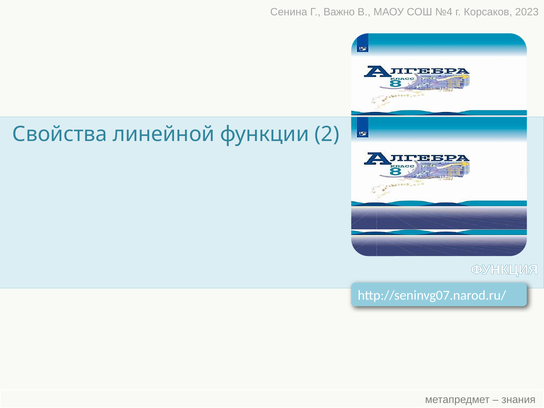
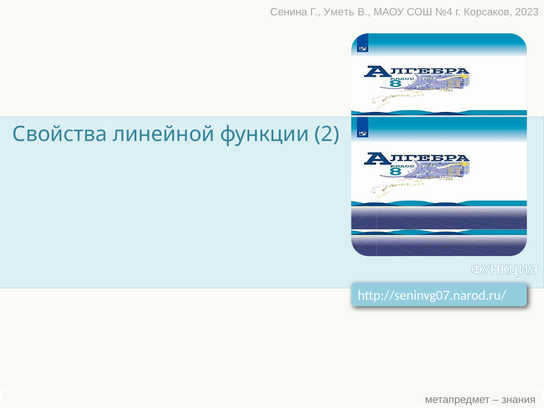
Важно: Важно -> Уметь (339, 12)
